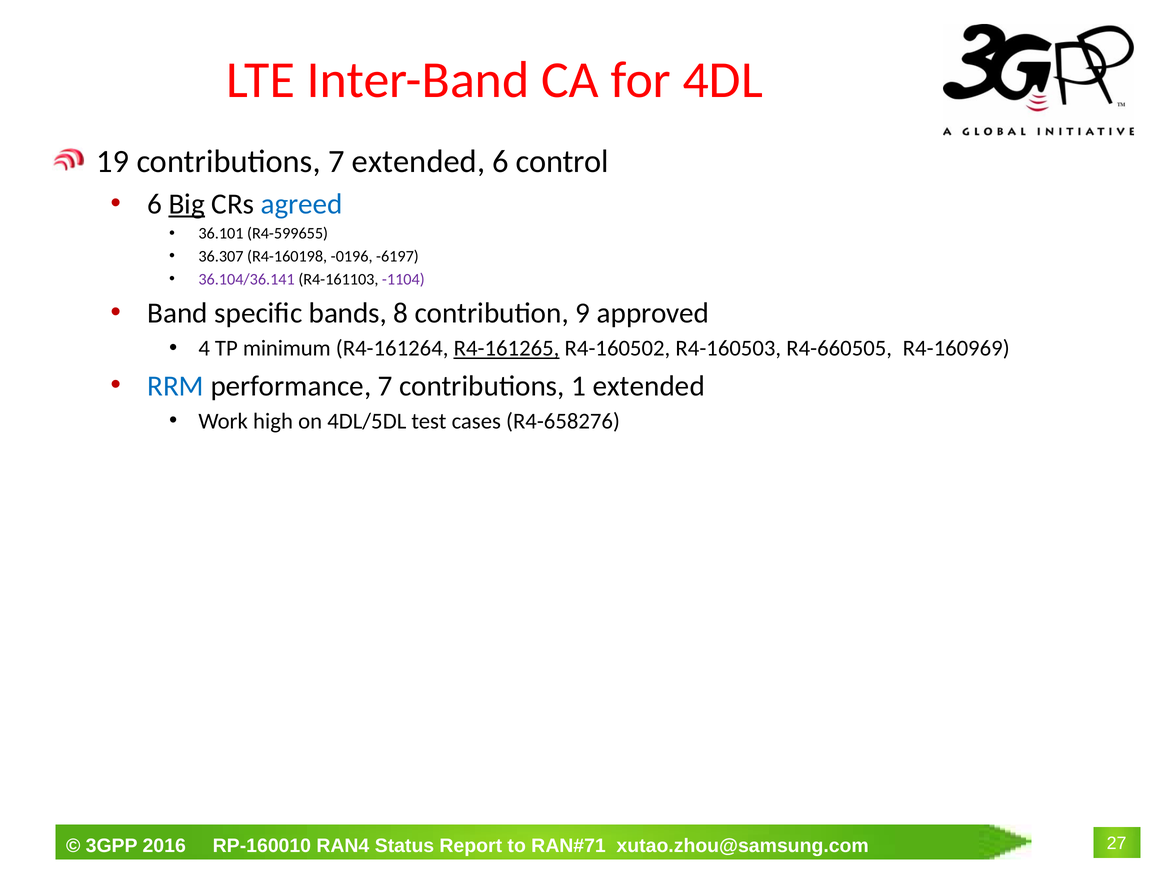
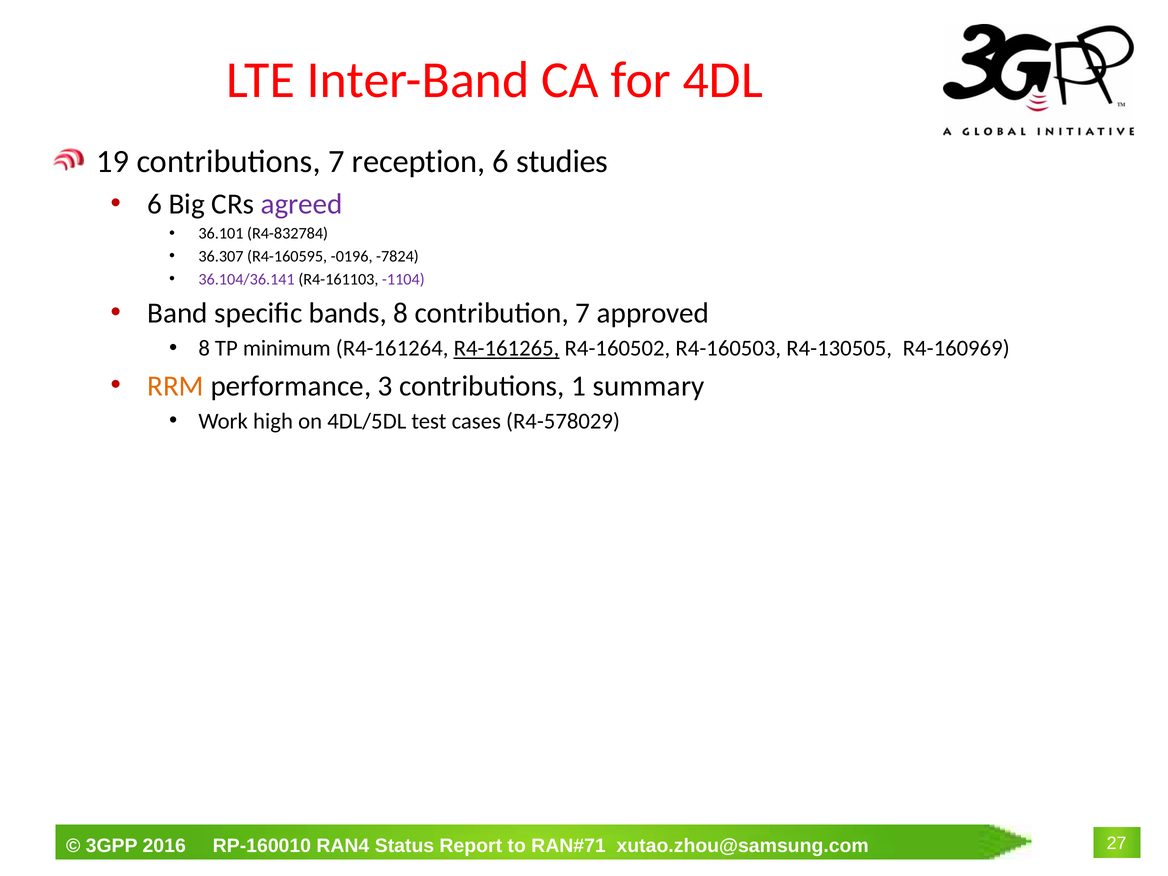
7 extended: extended -> reception (419, 161)
control: control -> studies (562, 161)
Big underline: present -> none (187, 204)
agreed colour: blue -> purple (302, 204)
R4-599655: R4-599655 -> R4-832784 (288, 234)
R4-160198: R4-160198 -> R4-160595 (287, 256)
-6197: -6197 -> -7824 (397, 256)
contribution 9: 9 -> 7 (583, 313)
4: 4 -> 8 (204, 348)
R4-660505: R4-660505 -> R4-130505 (839, 348)
RRM colour: blue -> orange (176, 386)
performance 7: 7 -> 3 (385, 386)
1 extended: extended -> summary (649, 386)
R4-658276: R4-658276 -> R4-578029 (563, 421)
